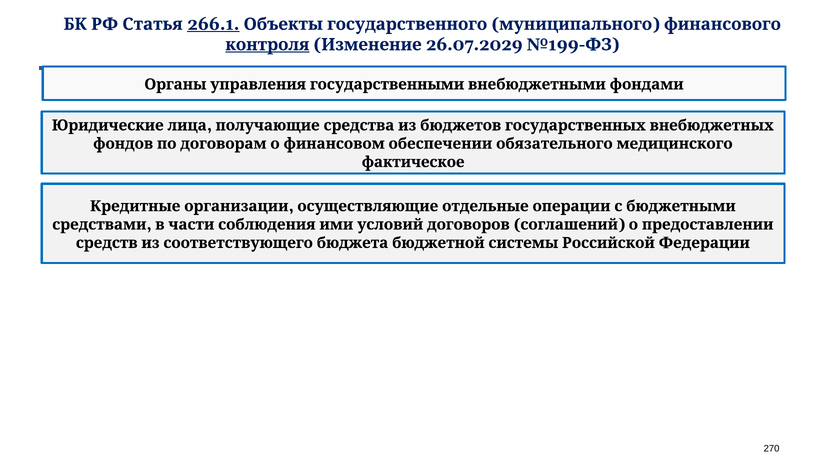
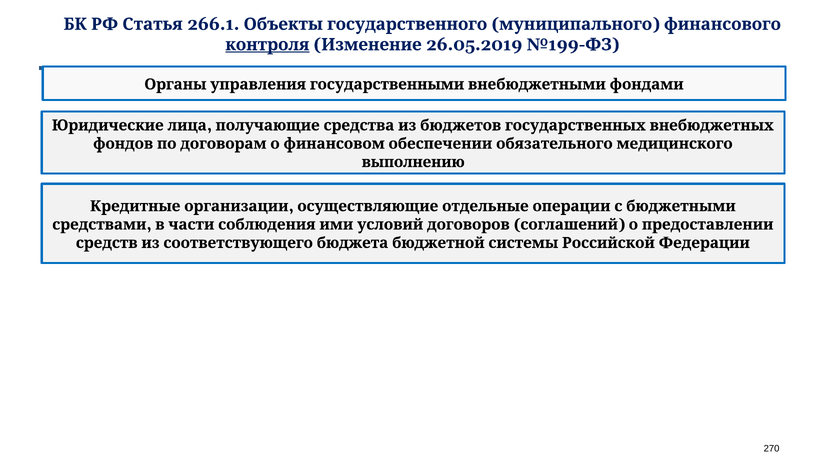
266.1 underline: present -> none (213, 24)
26.07.2029: 26.07.2029 -> 26.05.2019 (474, 45)
фактическое: фактическое -> выполнению (413, 162)
